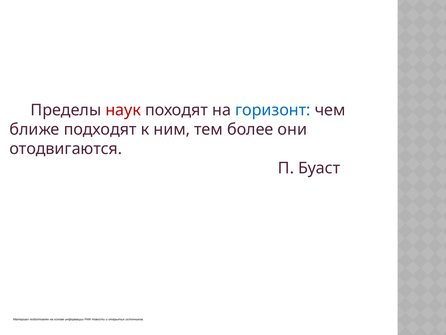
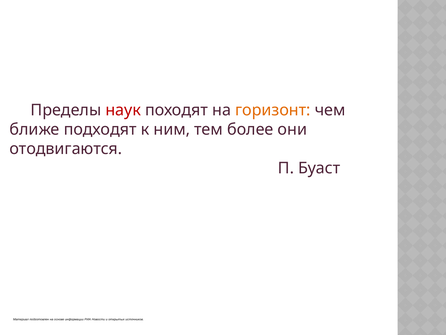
горизонт colour: blue -> orange (273, 110)
